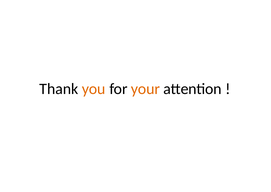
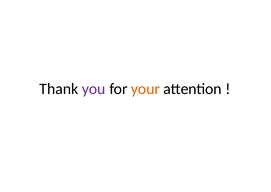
you colour: orange -> purple (94, 89)
